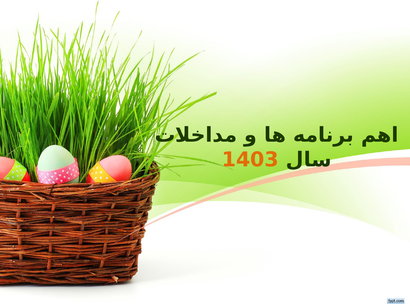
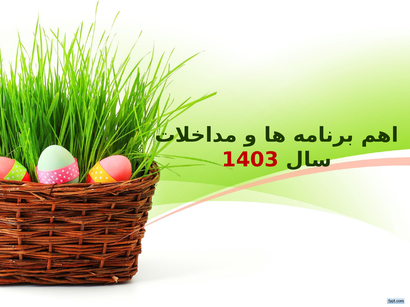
1403 colour: orange -> red (250, 160)
